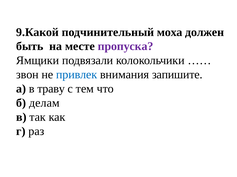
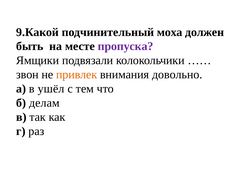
привлек colour: blue -> orange (77, 75)
запишите: запишите -> довольно (177, 75)
траву: траву -> ушёл (51, 89)
